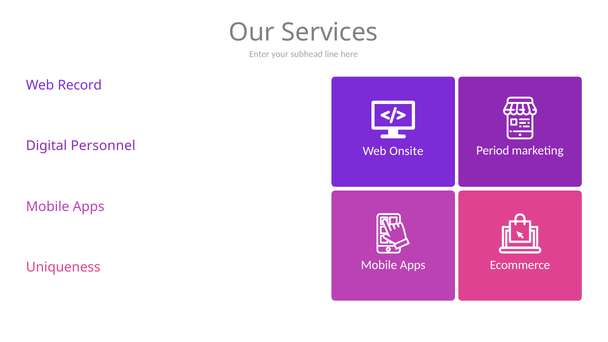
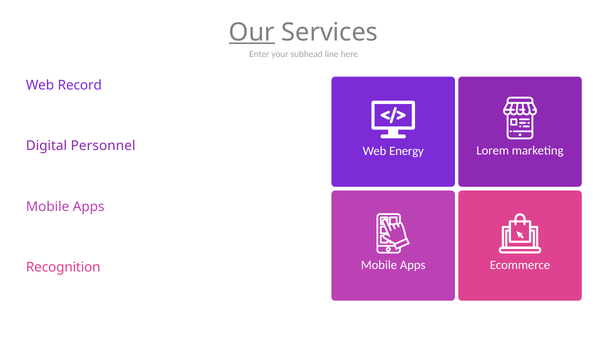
Our underline: none -> present (252, 32)
Period: Period -> Lorem (493, 151)
Onsite: Onsite -> Energy (407, 151)
Uniqueness: Uniqueness -> Recognition (63, 267)
